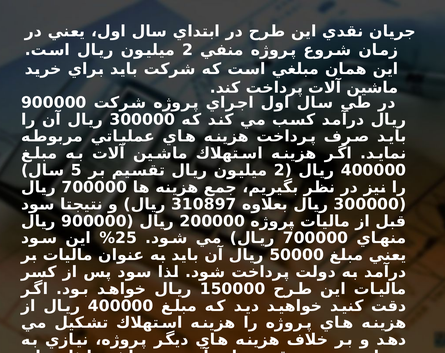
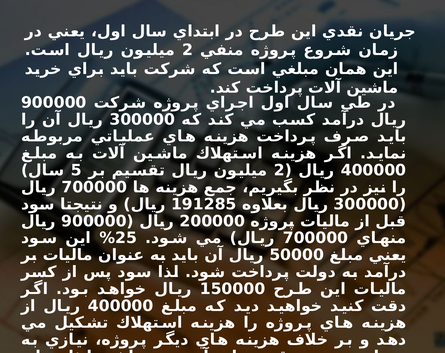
310897: 310897 -> 191285 (204, 204)
